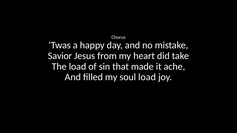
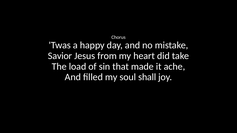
soul load: load -> shall (147, 77)
